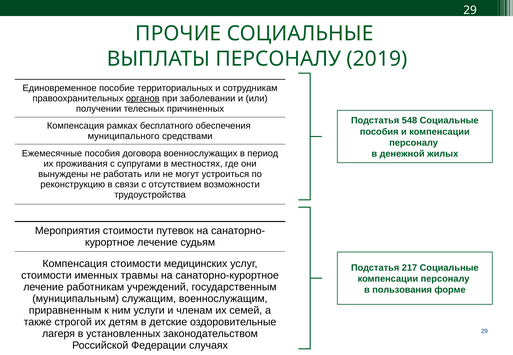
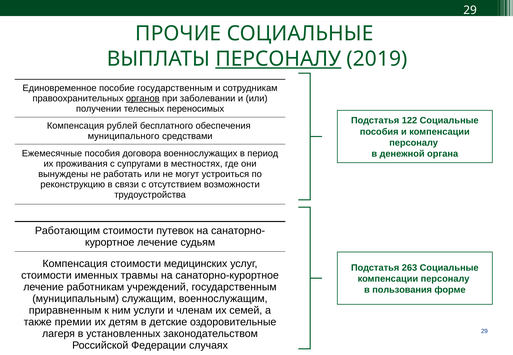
ПЕРСОНАЛУ underline: none -> present (278, 59)
пособие территориальных: территориальных -> государственным (175, 88)
причиненных: причиненных -> переносимых (195, 109)
548: 548 -> 122 (409, 121)
рамках: рамках -> рублей (122, 126)
жилых: жилых -> органа (443, 154)
Мероприятия: Мероприятия -> Работающим (67, 231)
217: 217 -> 263 (409, 268)
строгой: строгой -> премии (73, 322)
